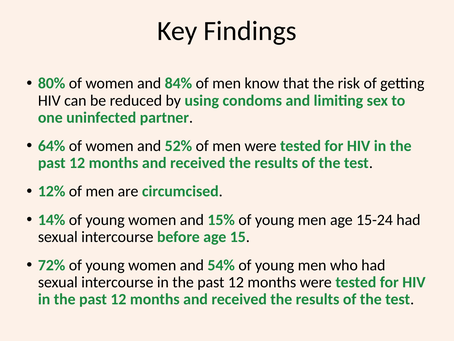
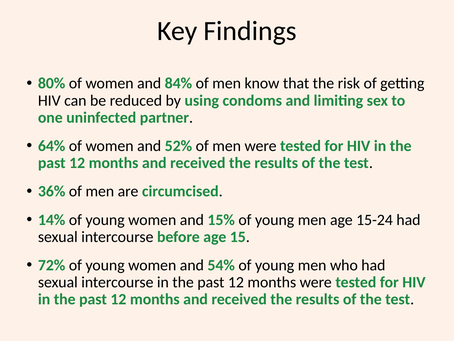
12%: 12% -> 36% (52, 191)
